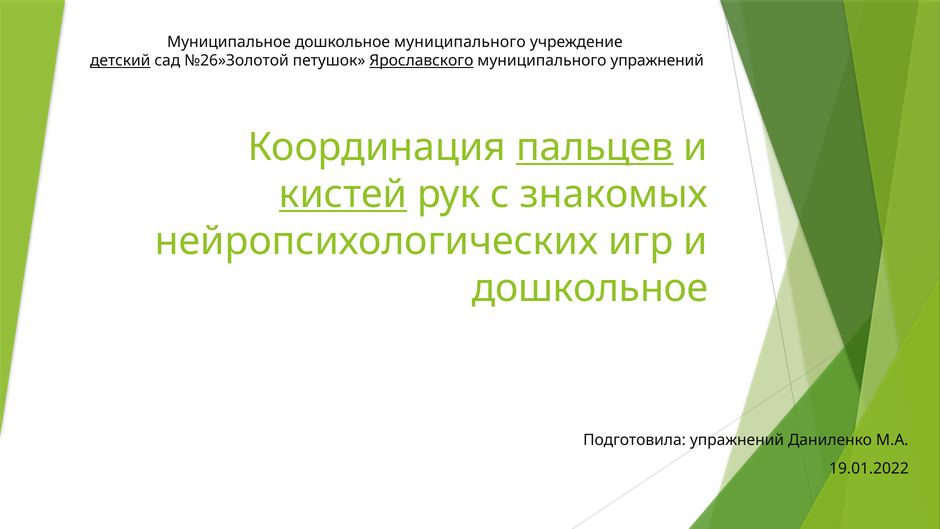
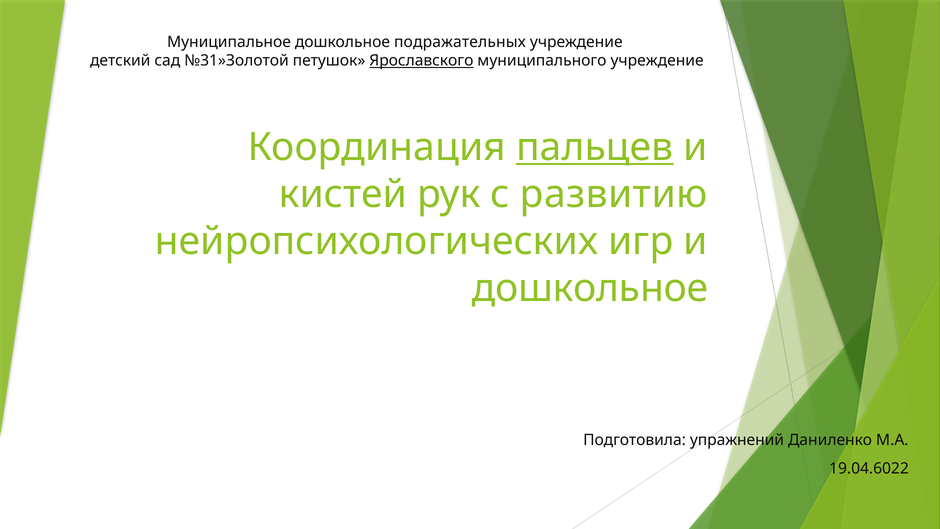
дошкольное муниципального: муниципального -> подражательных (460, 42)
детский underline: present -> none (120, 61)
№26»Золотой: №26»Золотой -> №31»Золотой (237, 61)
муниципального упражнений: упражнений -> учреждение (657, 61)
кистей underline: present -> none (343, 194)
знакомых: знакомых -> развитию (614, 194)
19.01.2022: 19.01.2022 -> 19.04.6022 (869, 469)
